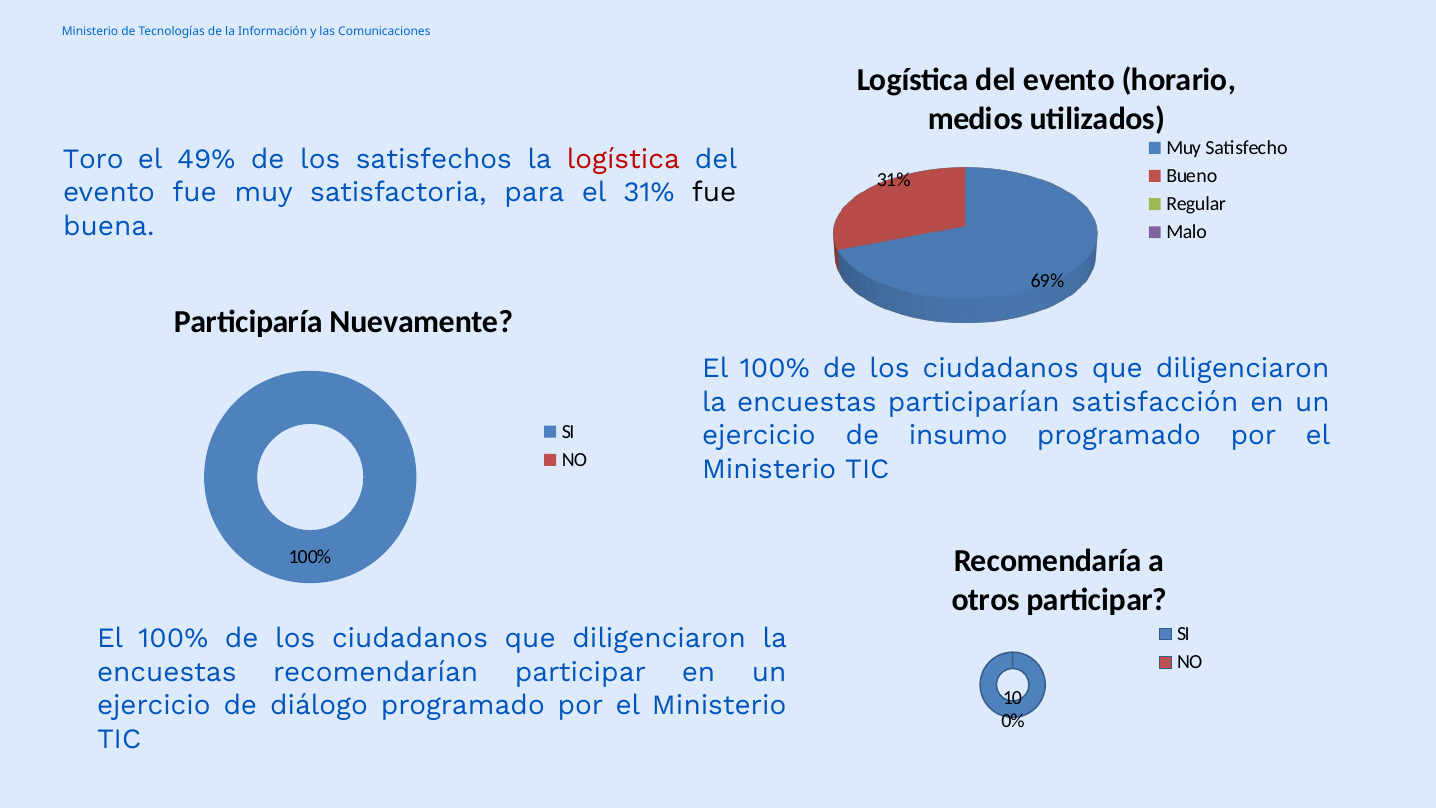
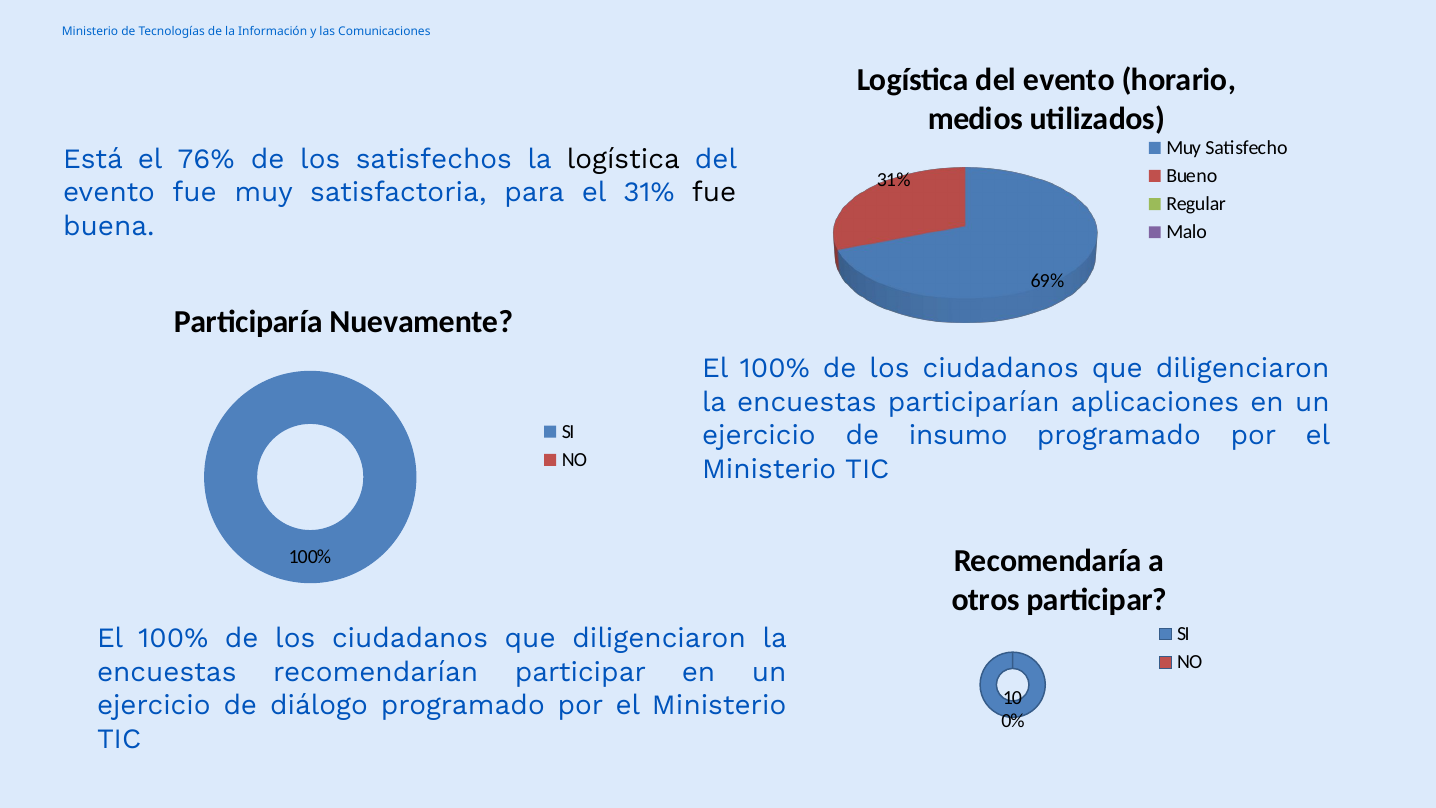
Toro: Toro -> Está (93, 159)
49%: 49% -> 76% (206, 159)
logística colour: red -> black (623, 159)
satisfacción: satisfacción -> aplicaciones (1155, 402)
